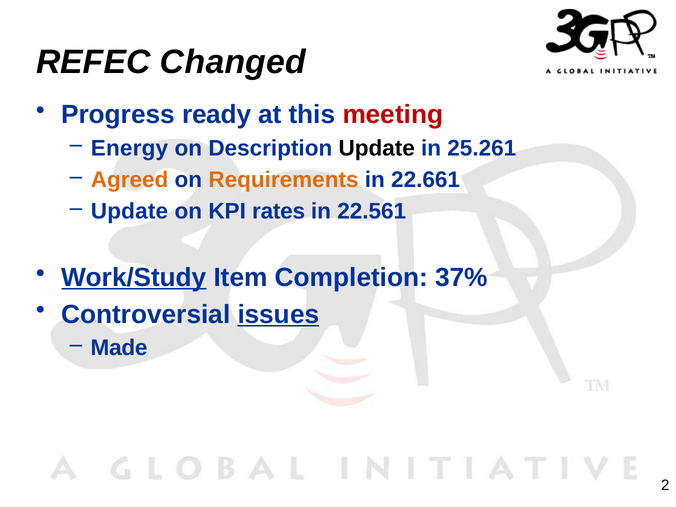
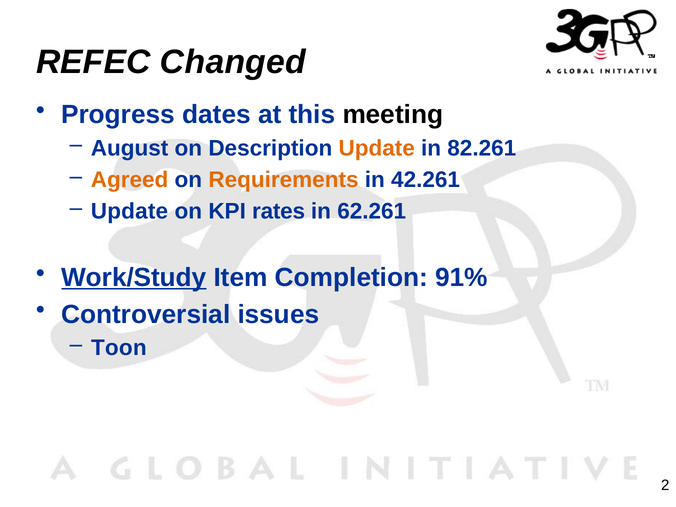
ready: ready -> dates (216, 115)
meeting colour: red -> black (393, 115)
Energy: Energy -> August (130, 148)
Update colour: black -> orange (377, 148)
25.261: 25.261 -> 82.261 (482, 148)
22.661: 22.661 -> 42.261 (426, 180)
22.561: 22.561 -> 62.261 (372, 211)
37%: 37% -> 91% (461, 278)
issues underline: present -> none (278, 314)
Made: Made -> Toon (119, 348)
